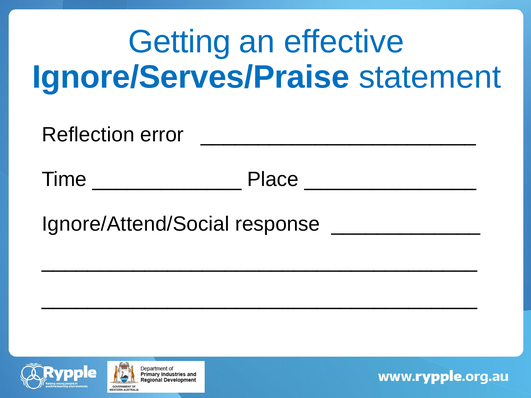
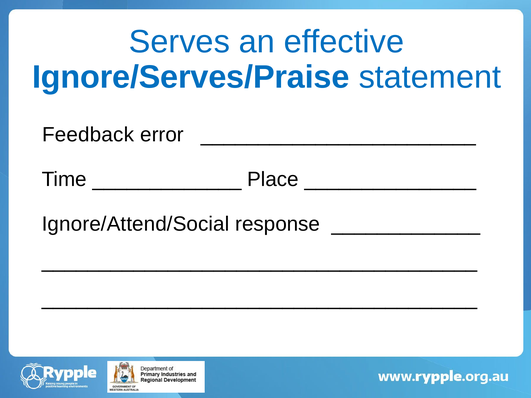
Getting: Getting -> Serves (179, 42)
Reflection: Reflection -> Feedback (88, 135)
